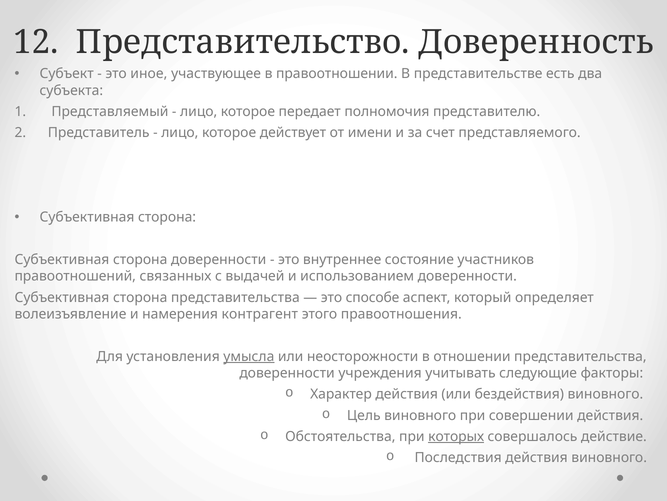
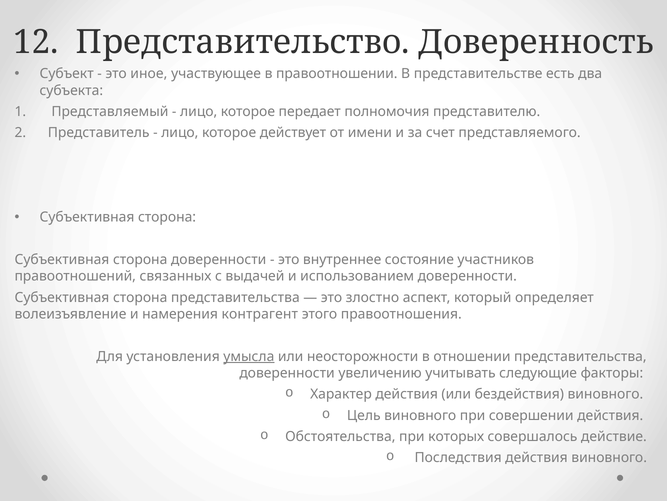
способе: способе -> злостно (372, 297)
учреждения: учреждения -> увеличению (380, 373)
которых underline: present -> none (456, 436)
